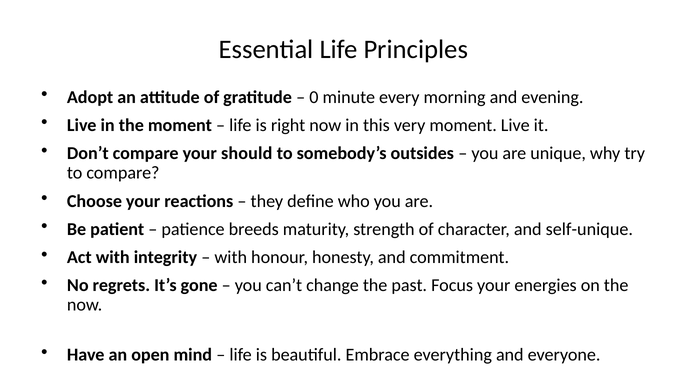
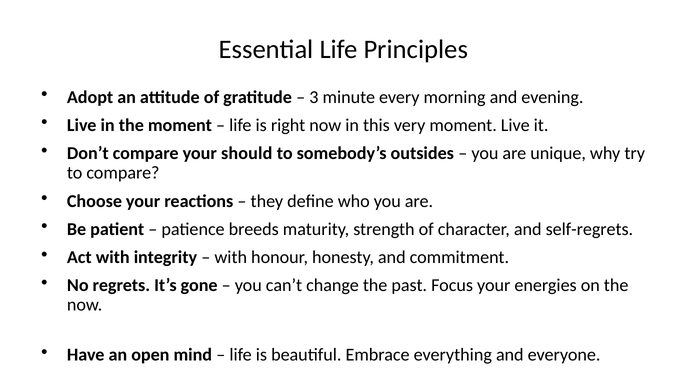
0: 0 -> 3 (314, 97)
self-unique: self-unique -> self-regrets (589, 229)
